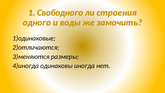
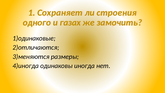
Свободного: Свободного -> Сохраняет (60, 13)
воды: воды -> газах (70, 23)
